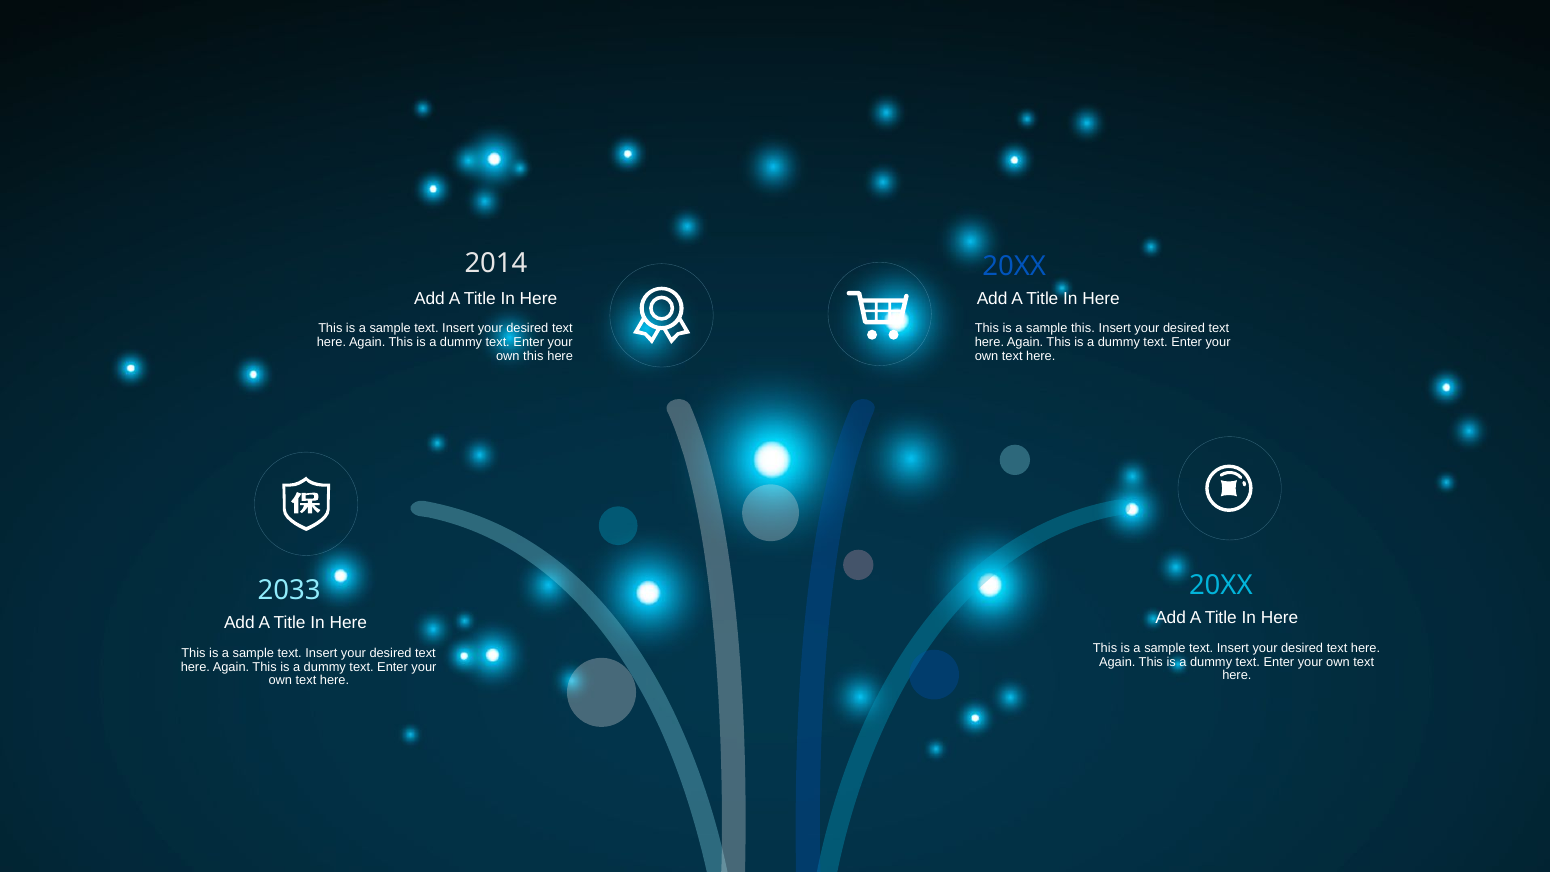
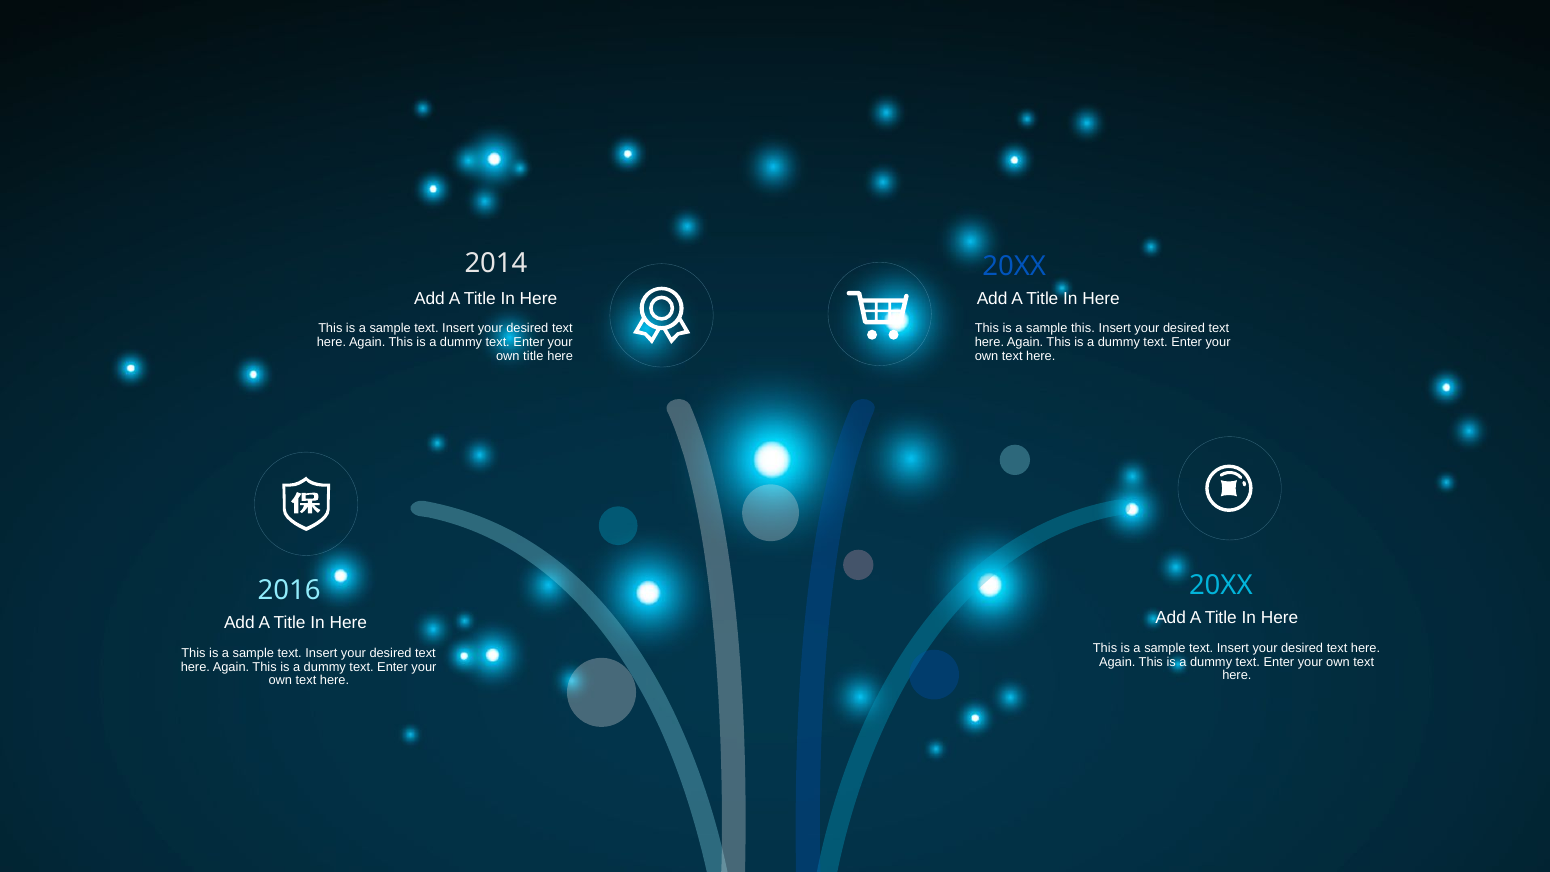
own this: this -> title (533, 356)
2033: 2033 -> 2016 (289, 591)
